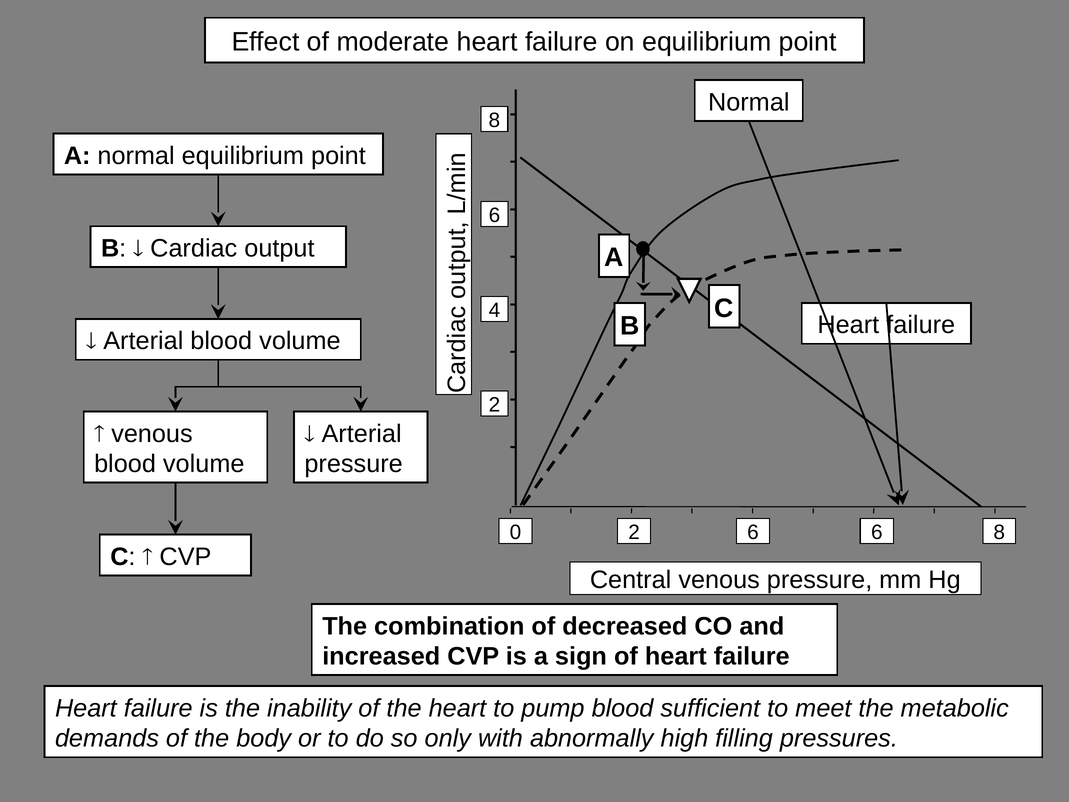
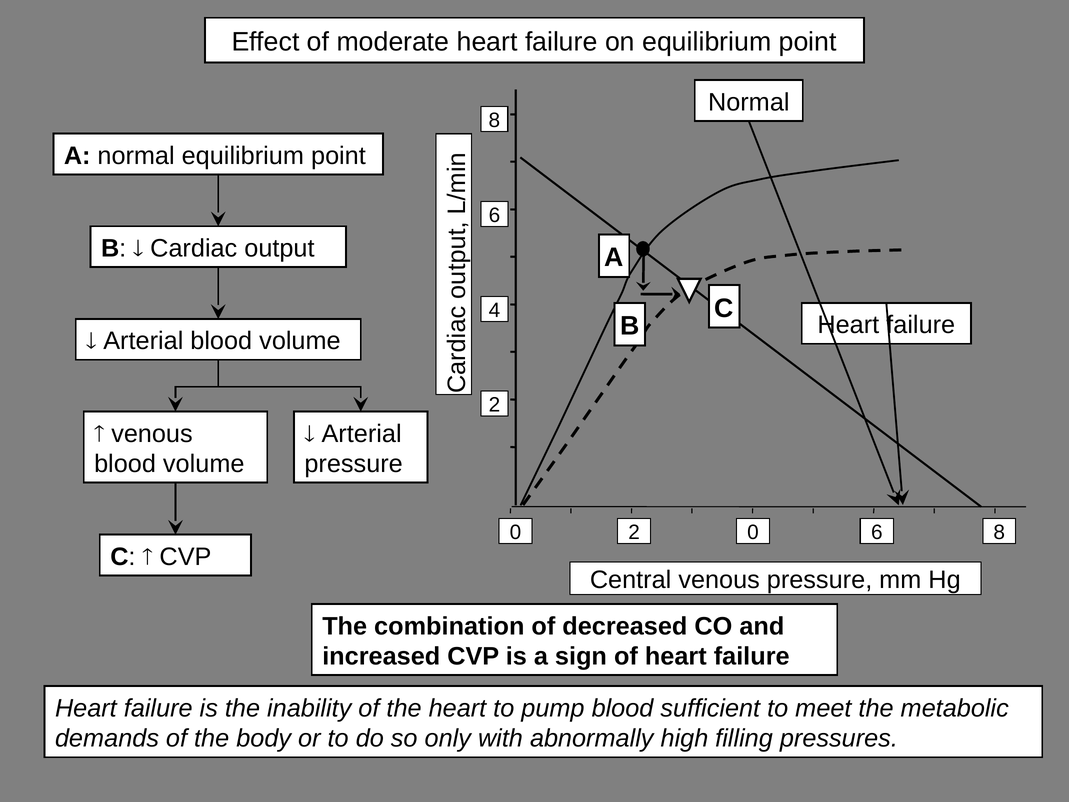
2 6: 6 -> 0 (753, 532)
